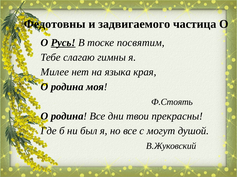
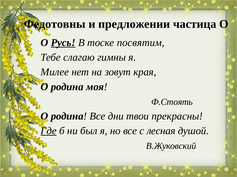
задвигаемого: задвигаемого -> предложении (134, 24)
языка: языка -> зовут (118, 72)
Где underline: none -> present (49, 131)
могут: могут -> лесная (161, 131)
